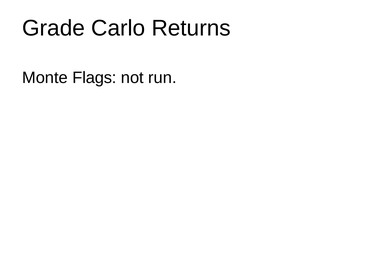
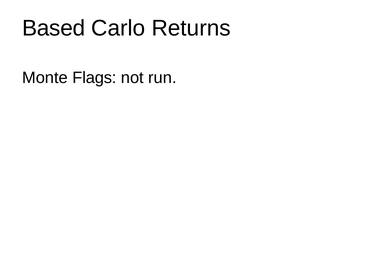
Grade: Grade -> Based (54, 28)
